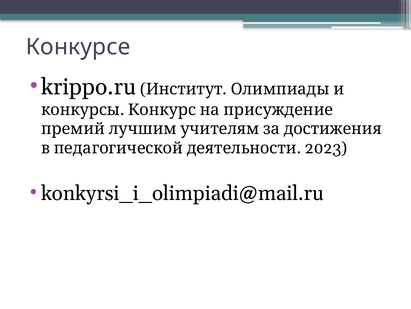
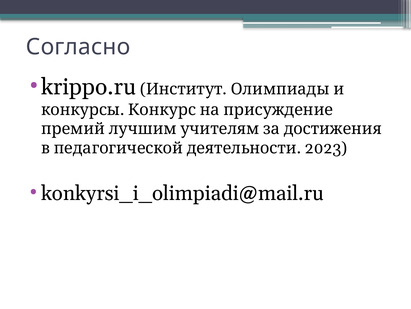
Конкурсе: Конкурсе -> Согласно (78, 47)
